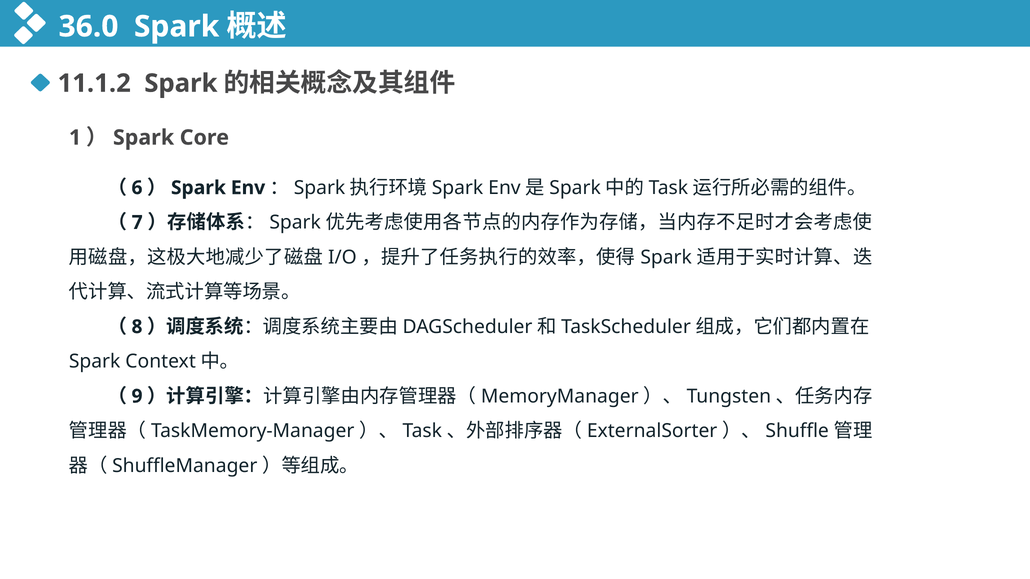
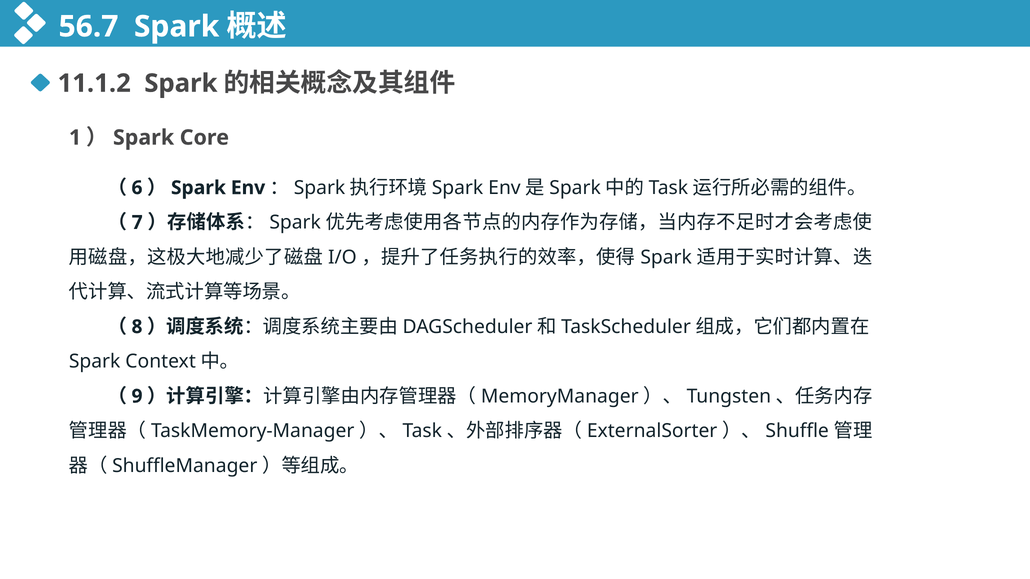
36.0: 36.0 -> 56.7 (88, 27)
